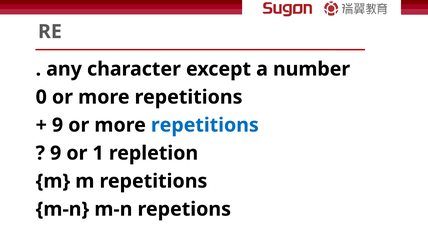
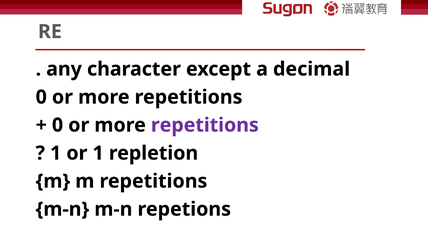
number: number -> decimal (311, 69)
9: 9 -> 0 (58, 125)
repetitions colour: blue -> purple (205, 125)
9: 9 -> 1 (56, 153)
